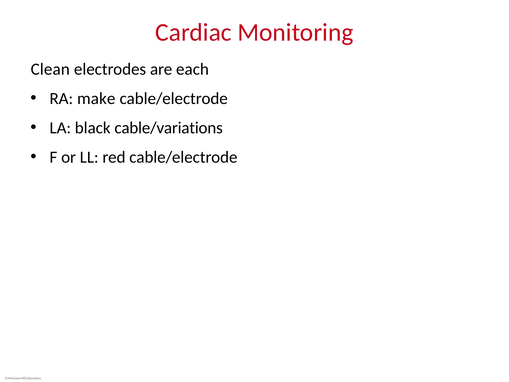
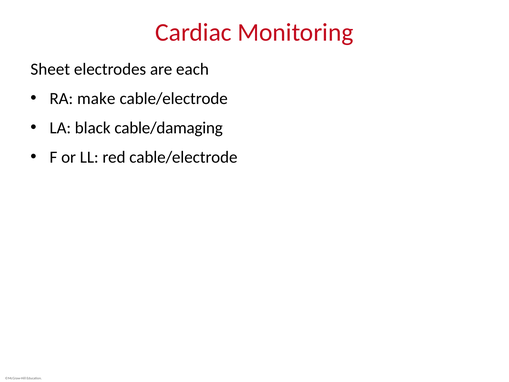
Clean: Clean -> Sheet (50, 69)
cable/variations: cable/variations -> cable/damaging (169, 128)
